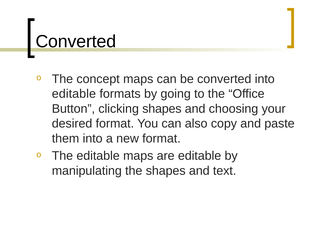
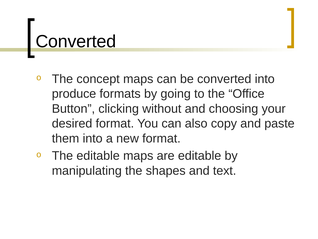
editable: editable -> produce (74, 94)
clicking shapes: shapes -> without (162, 108)
